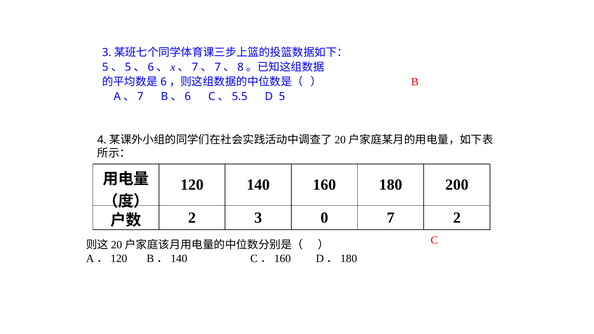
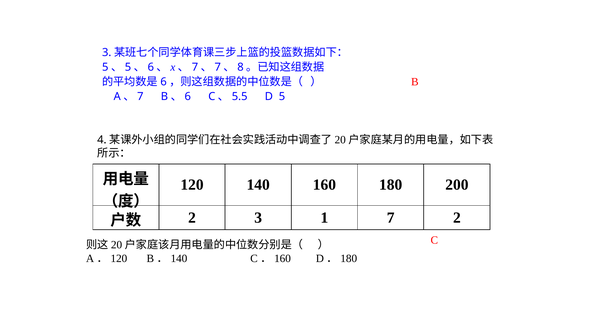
0: 0 -> 1 (324, 218)
